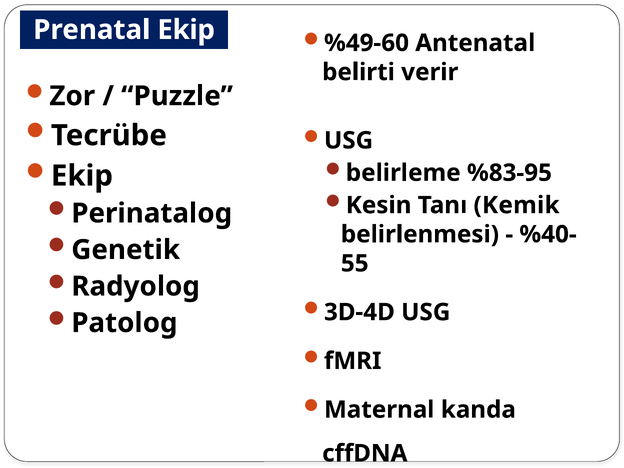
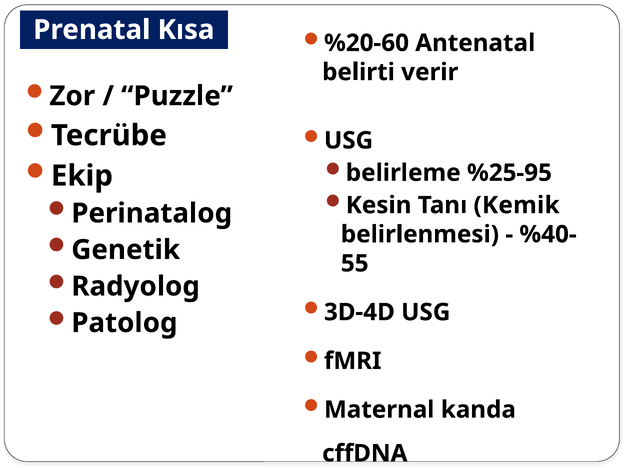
Prenatal Ekip: Ekip -> Kısa (186, 30)
%49-60: %49-60 -> %20-60 (366, 43)
%83-95: %83-95 -> %25-95 (509, 173)
